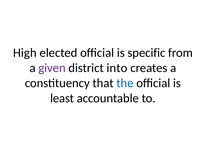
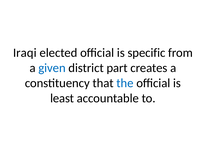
High: High -> Iraqi (25, 53)
given colour: purple -> blue (52, 68)
into: into -> part (117, 68)
